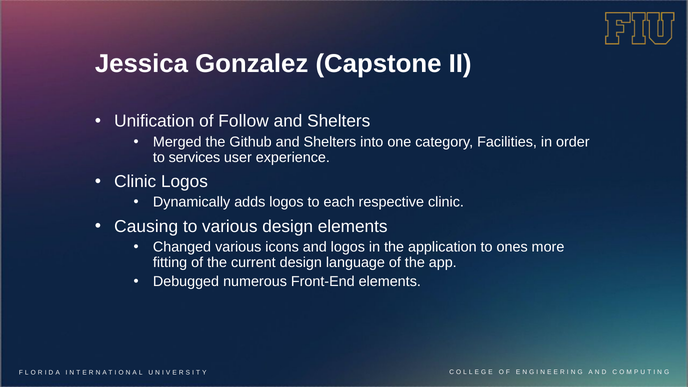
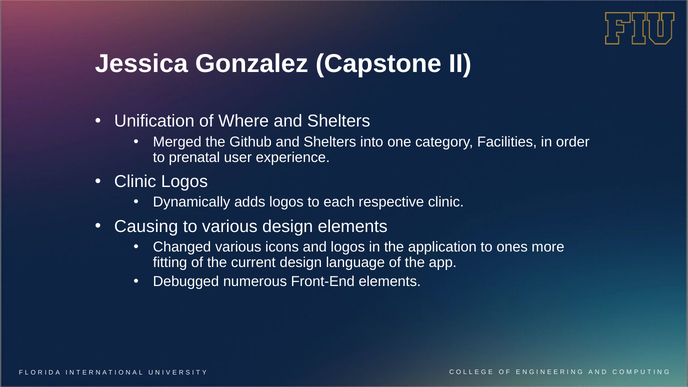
Follow: Follow -> Where (244, 121)
services: services -> prenatal (194, 157)
